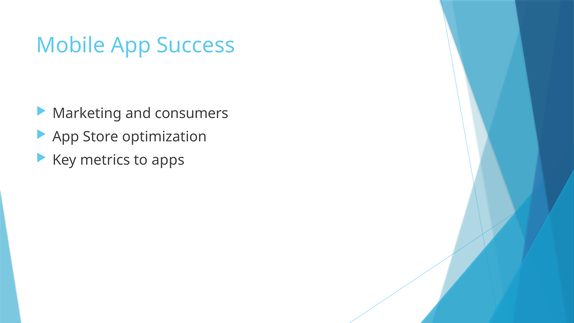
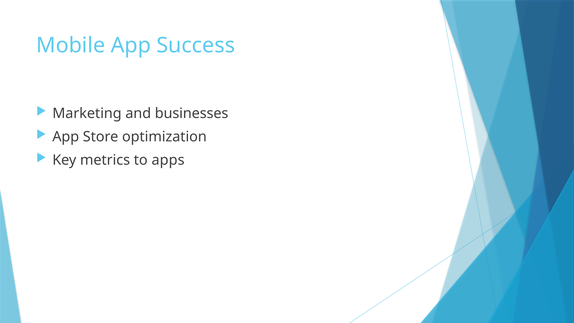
consumers: consumers -> businesses (192, 113)
